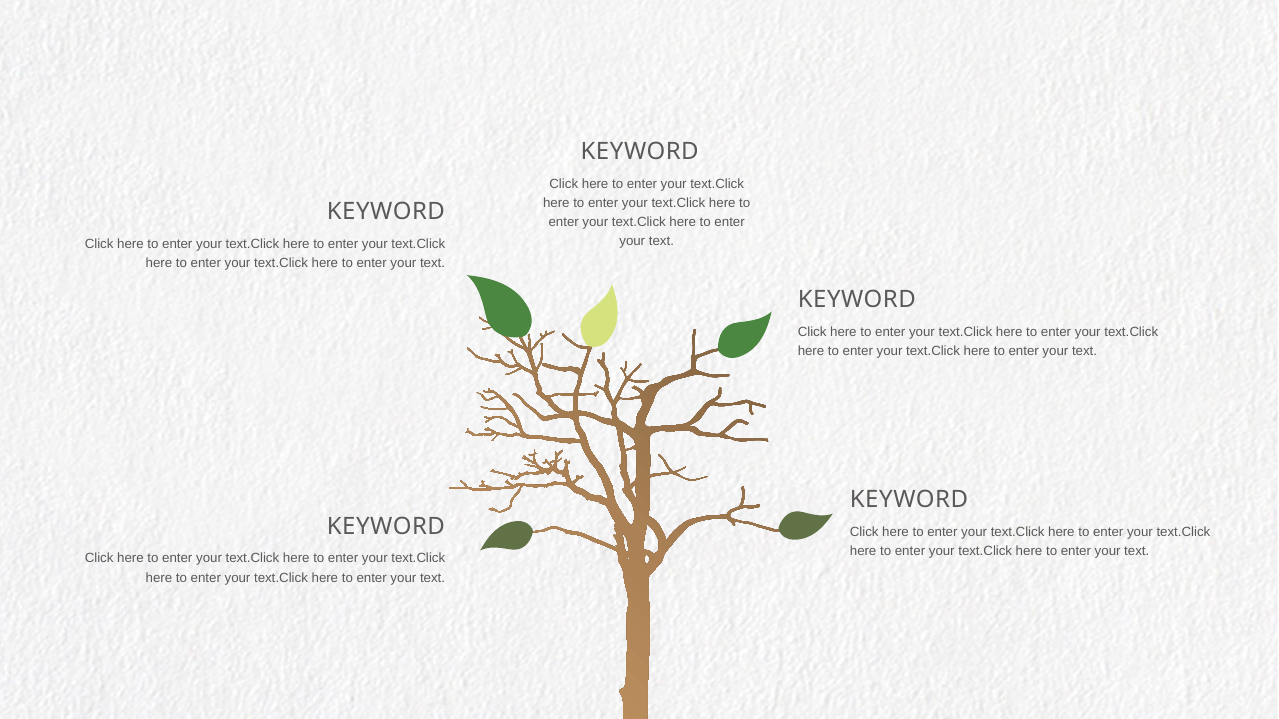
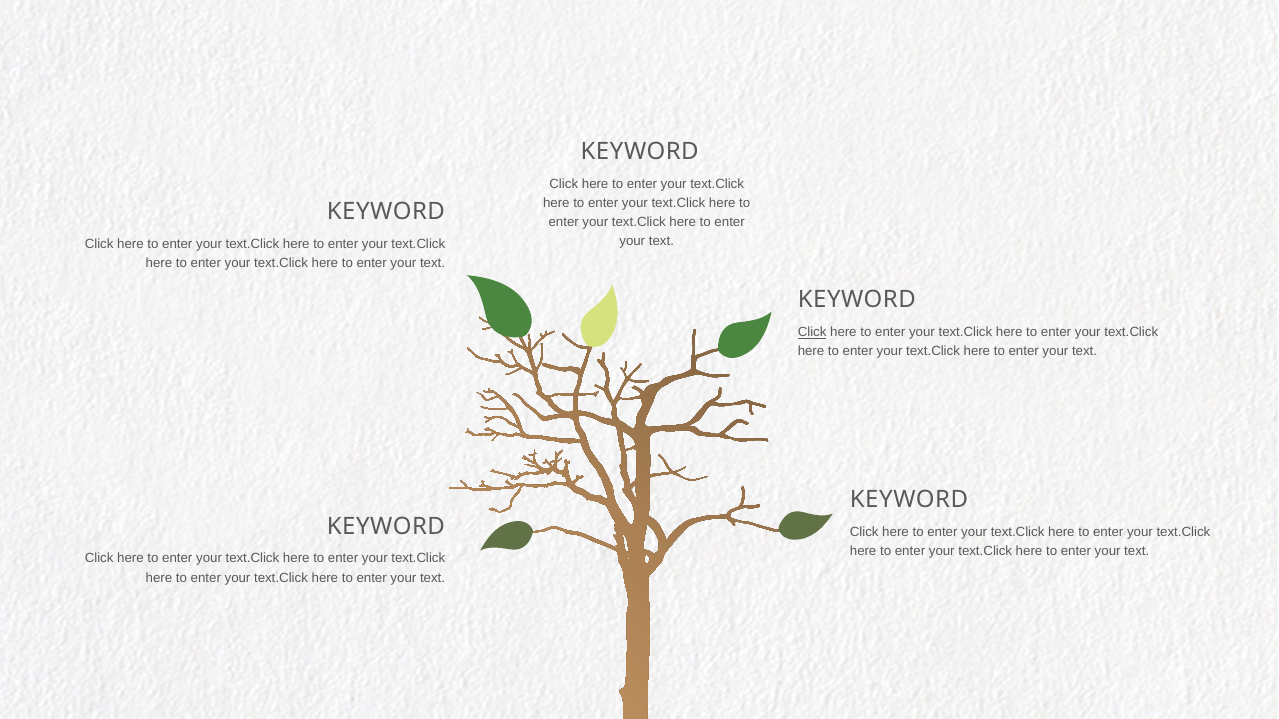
Click underline: none -> present (812, 332)
